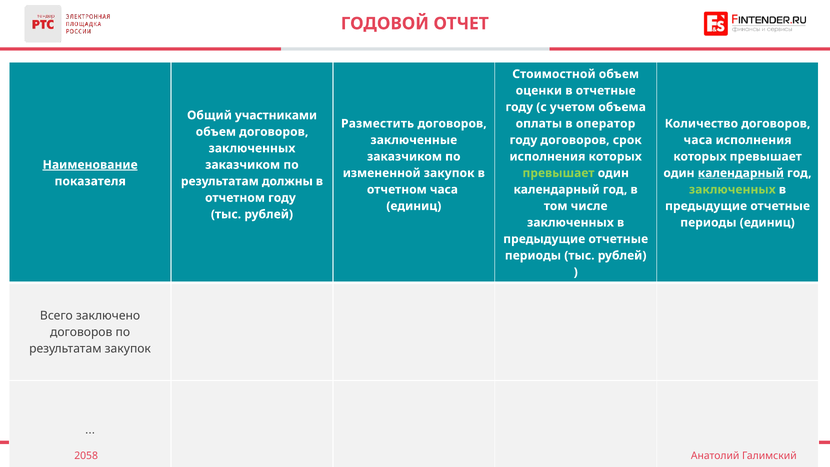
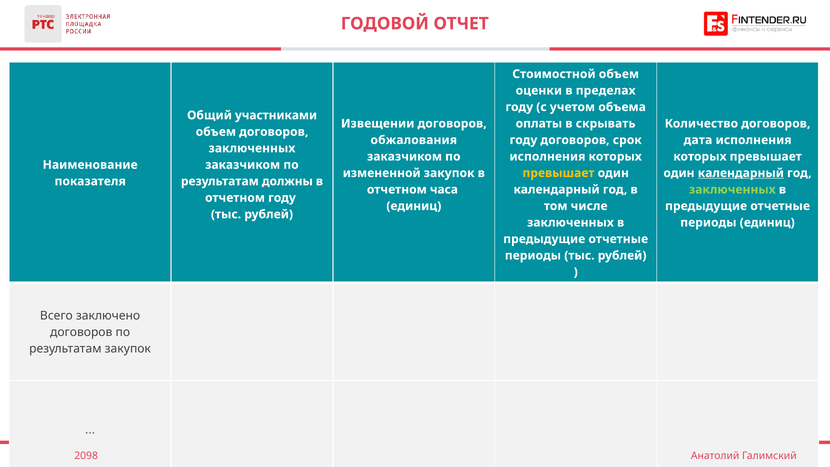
в отчетные: отчетные -> пределах (606, 91)
Разместить: Разместить -> Извещении (378, 124)
оператор: оператор -> скрывать (606, 124)
заключенные: заключенные -> обжалования (414, 140)
часа: часа -> дата (698, 140)
Наименование underline: present -> none (90, 165)
превышает colour: light green -> yellow (558, 173)
2058: 2058 -> 2098 (86, 456)
